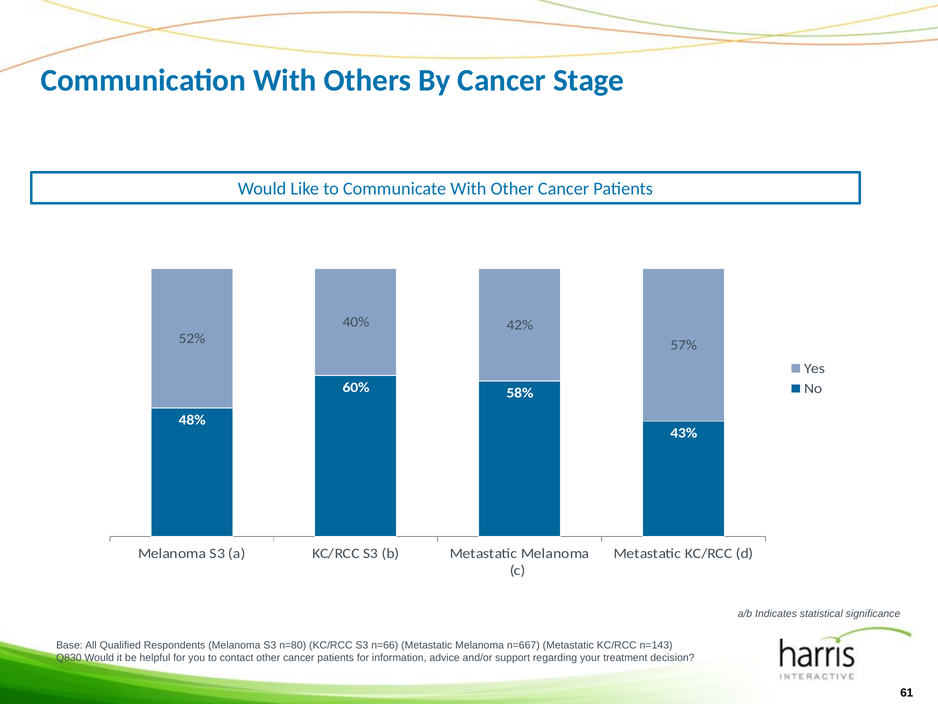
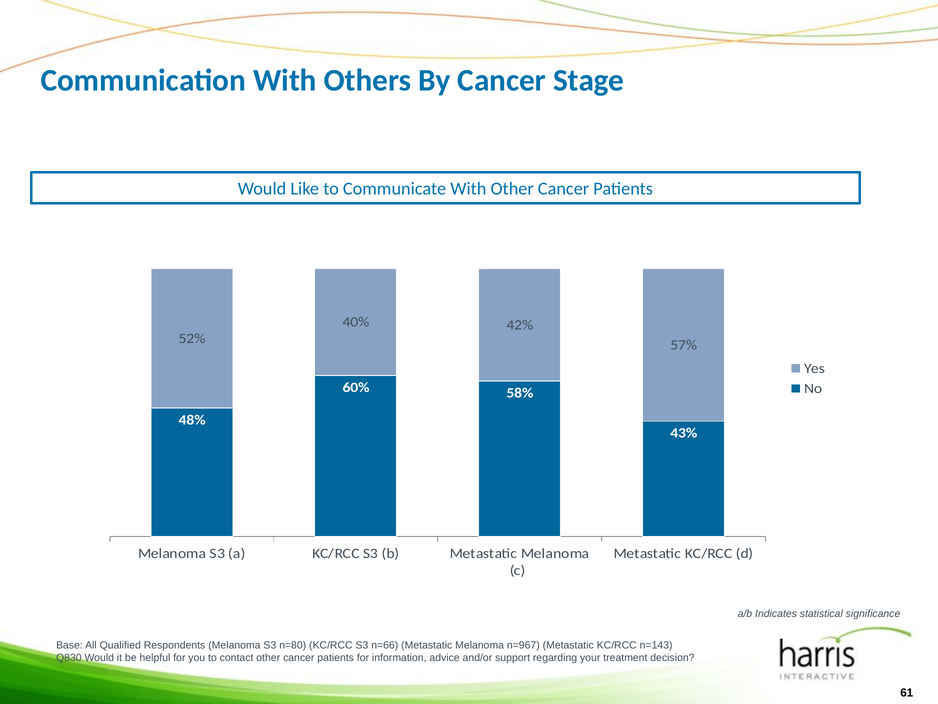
n=667: n=667 -> n=967 (523, 645)
